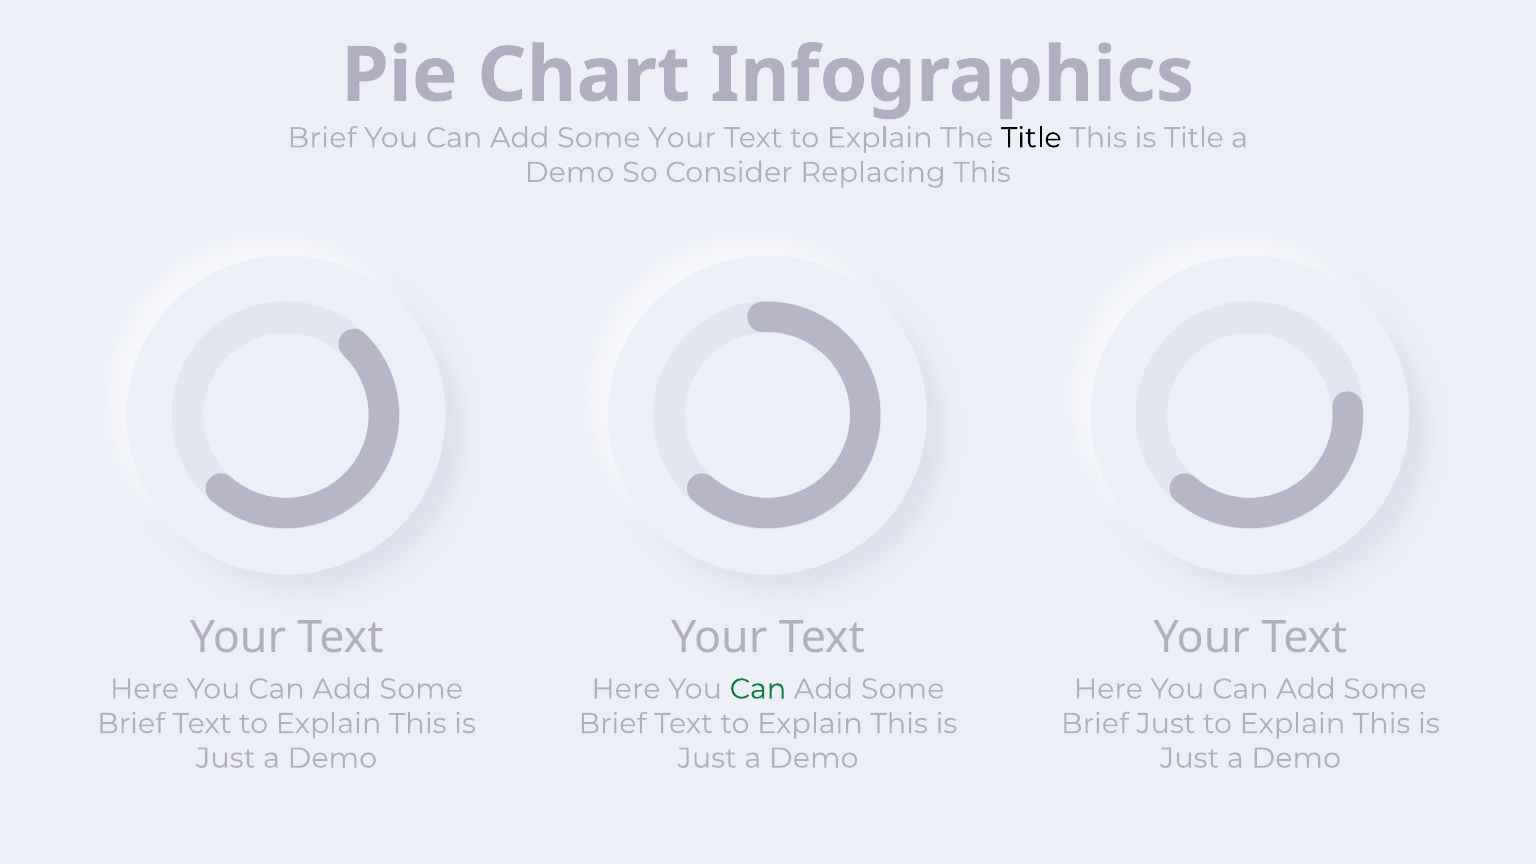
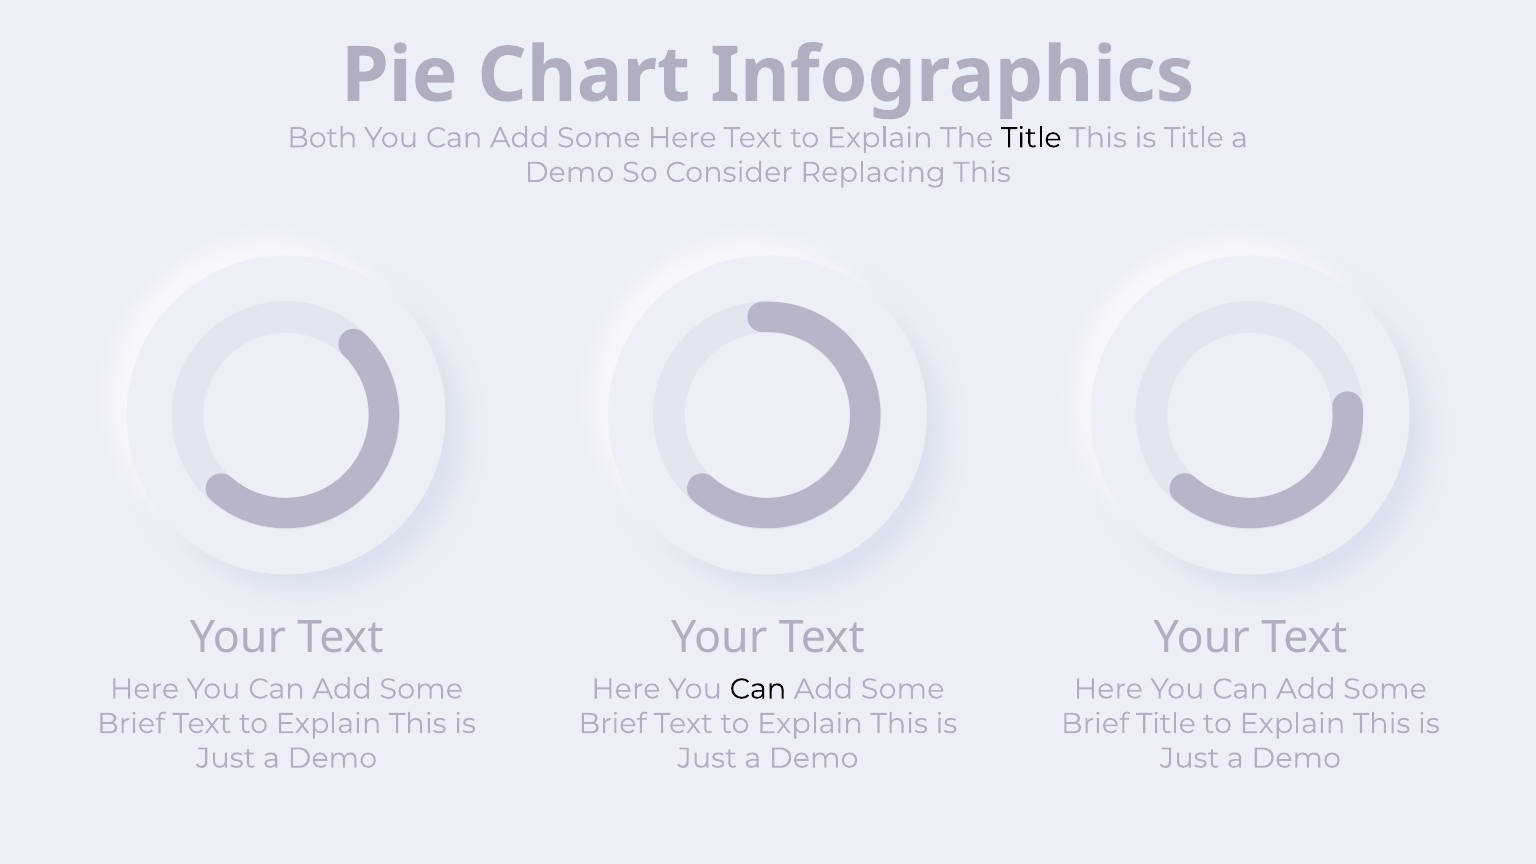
Brief: Brief -> Both (322, 138)
Some Your: Your -> Here (682, 138)
Can colour: green -> black (758, 689)
Brief Just: Just -> Title (1166, 724)
